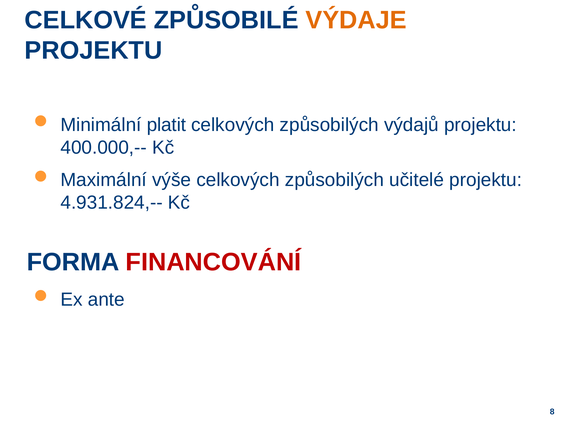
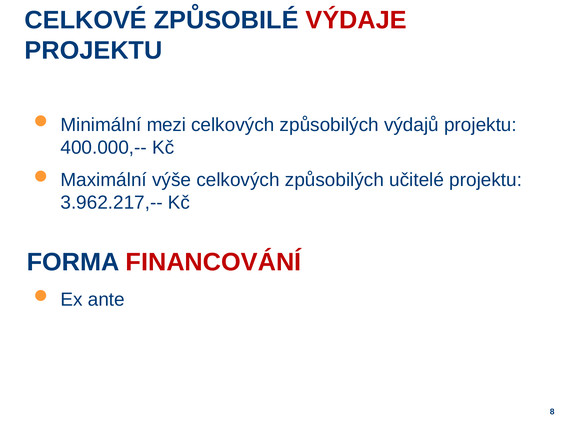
VÝDAJE colour: orange -> red (356, 20)
platit: platit -> mezi (166, 125)
4.931.824,--: 4.931.824,-- -> 3.962.217,-- (112, 202)
